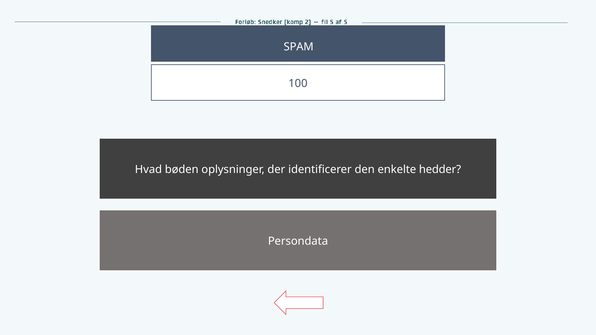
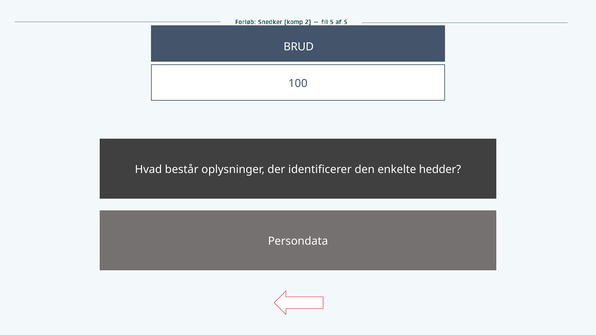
SPAM: SPAM -> BRUD (299, 47)
bøden: bøden -> består (182, 170)
